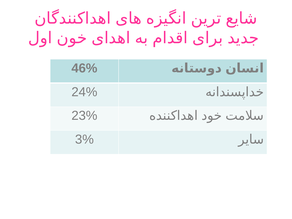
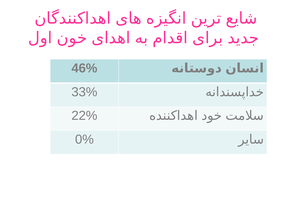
24%: 24% -> 33% (84, 92)
23%: 23% -> 22% (84, 116)
3%: 3% -> 0% (84, 139)
